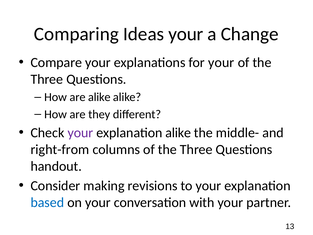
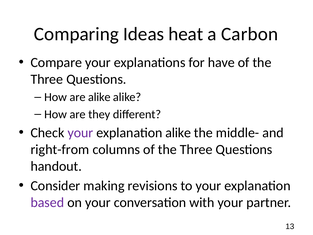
Ideas your: your -> heat (186, 34)
Change: Change -> Carbon (250, 34)
for your: your -> have (221, 62)
based colour: blue -> purple (47, 202)
